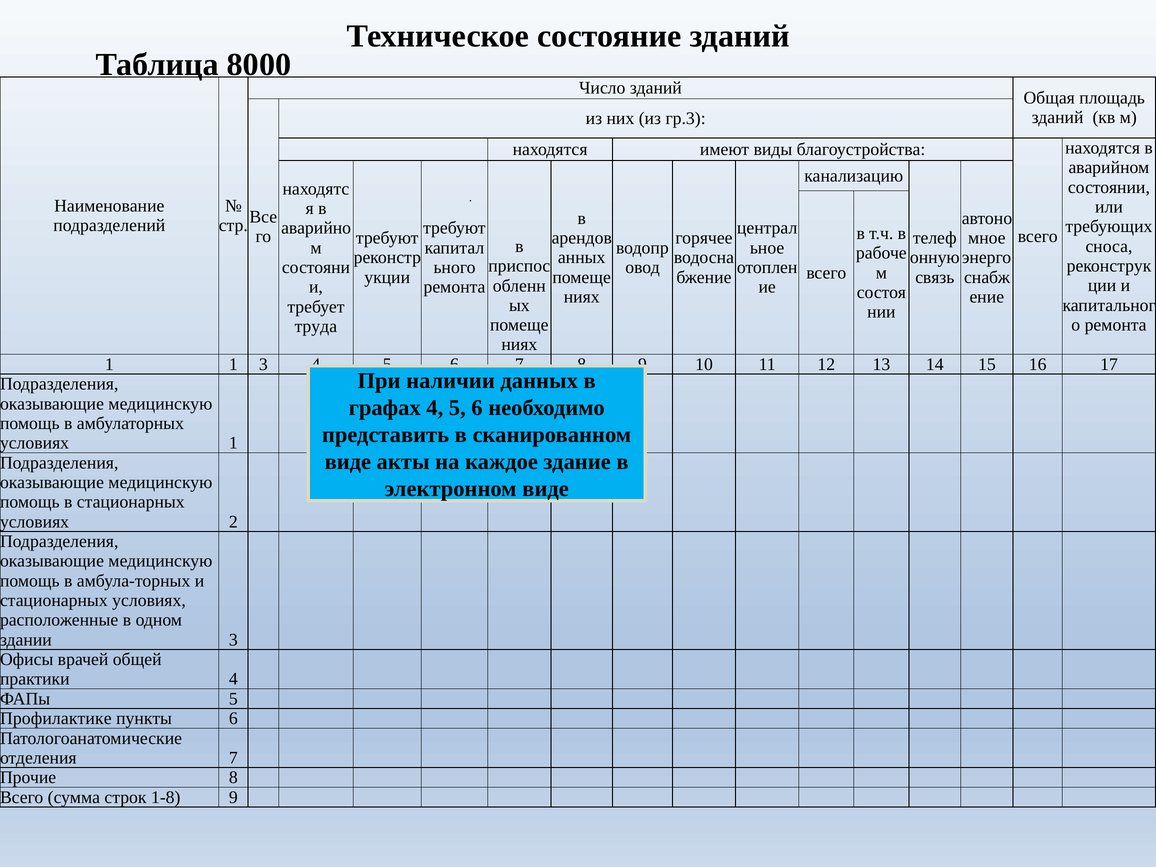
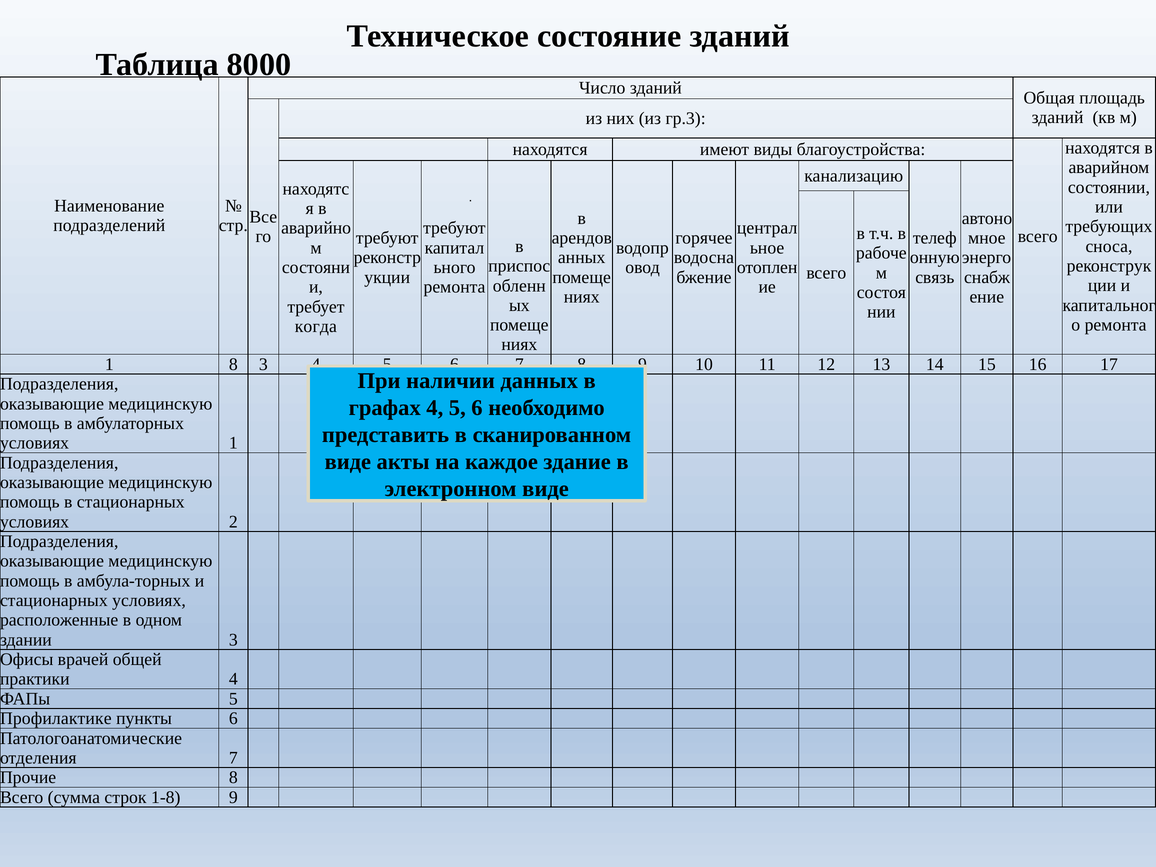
труда: труда -> когда (316, 326)
1 1: 1 -> 8 (233, 364)
